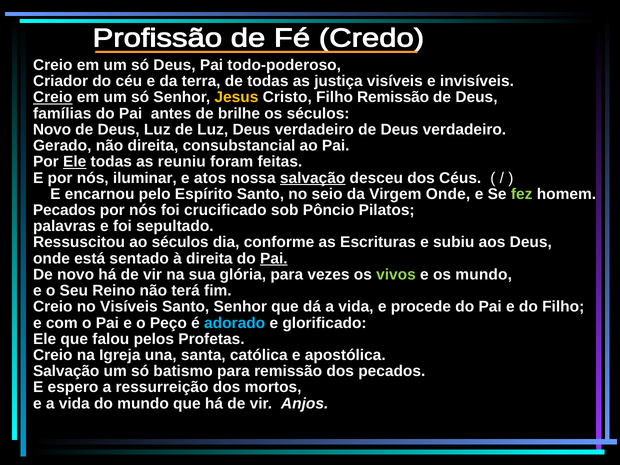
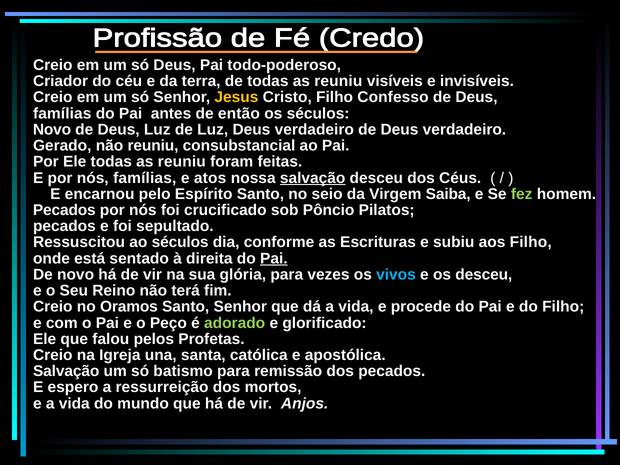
de todas as justiça: justiça -> reuniu (338, 81)
Creio underline: present -> none (53, 97)
Filho Remissão: Remissão -> Confesso (393, 97)
brilhe: brilhe -> então (239, 113)
não direita: direita -> reuniu (153, 146)
Ele underline: present -> none (75, 162)
nós iluminar: iluminar -> famílias (145, 178)
Virgem Onde: Onde -> Saiba (448, 194)
palavras: palavras -> pecados (64, 226)
aos Deus: Deus -> Filho (531, 242)
vivos colour: light green -> light blue (396, 275)
os mundo: mundo -> desceu (484, 275)
no Visíveis: Visíveis -> Oramos (129, 307)
adorado colour: light blue -> light green (235, 323)
